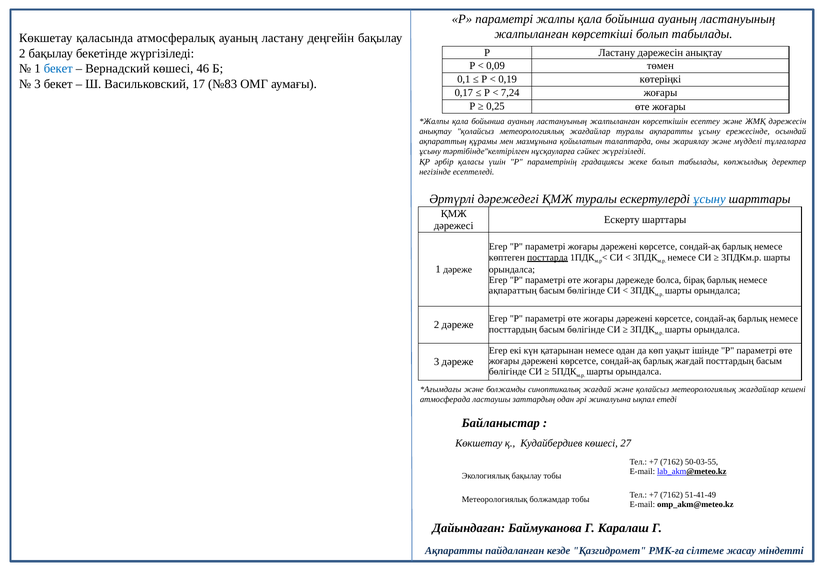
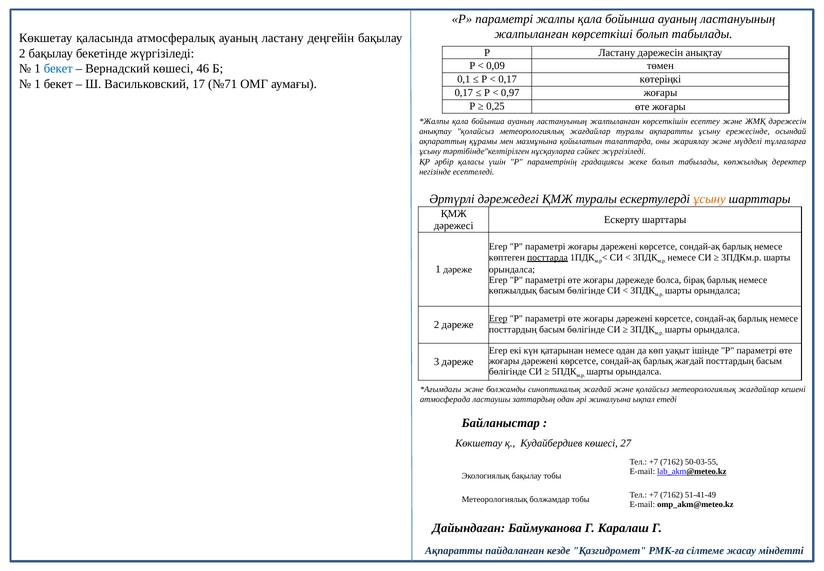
0,19: 0,19 -> 0,17 (508, 79)
3: 3 -> 1 (37, 84)
№83: №83 -> №71 (223, 84)
7,24: 7,24 -> 0,97 (510, 93)
ұсыну colour: blue -> orange (709, 199)
ақпараттың: ақпараттың -> көпжылдық (513, 290)
Егер underline: none -> present (498, 319)
